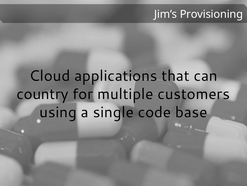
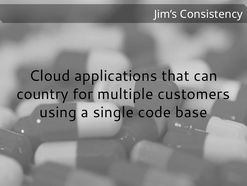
Provisioning: Provisioning -> Consistency (211, 14)
